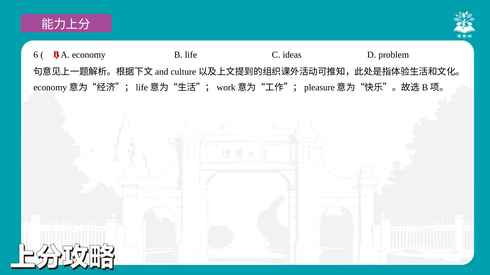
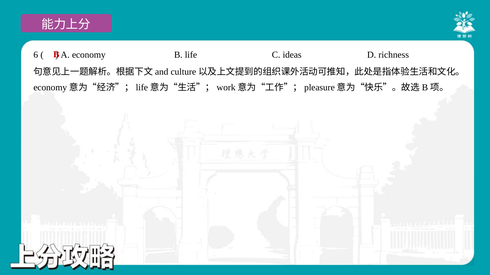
problem: problem -> richness (394, 55)
